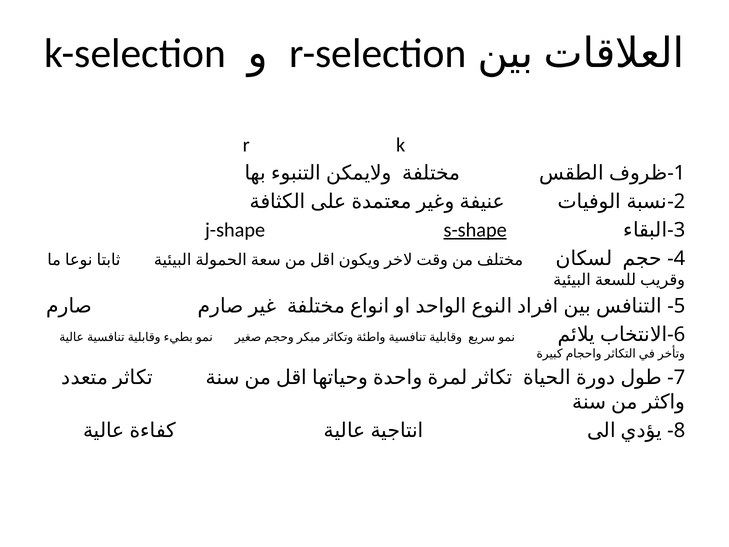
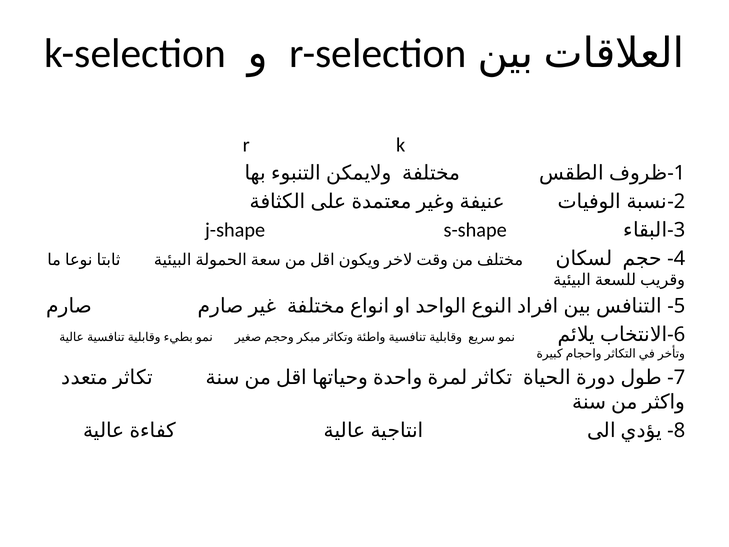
s-shape underline: present -> none (475, 230)
